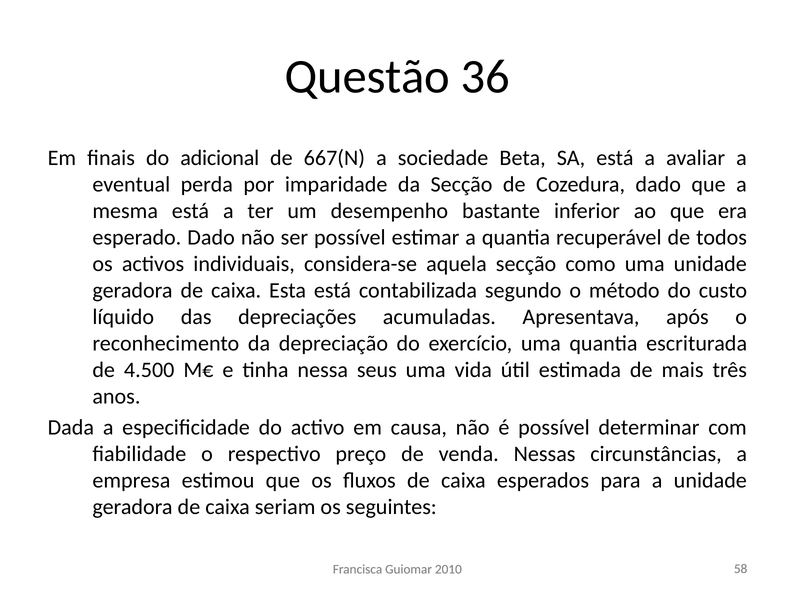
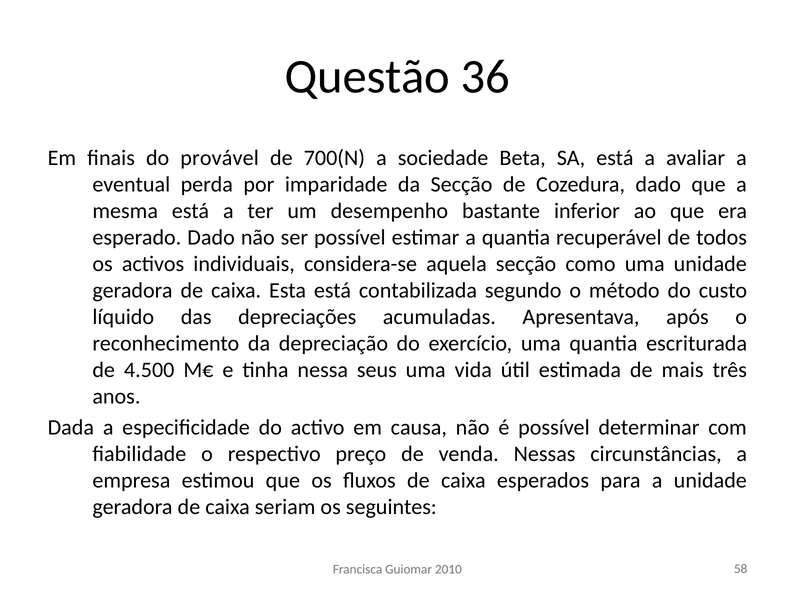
adicional: adicional -> provável (220, 158)
667(N: 667(N -> 700(N (334, 158)
